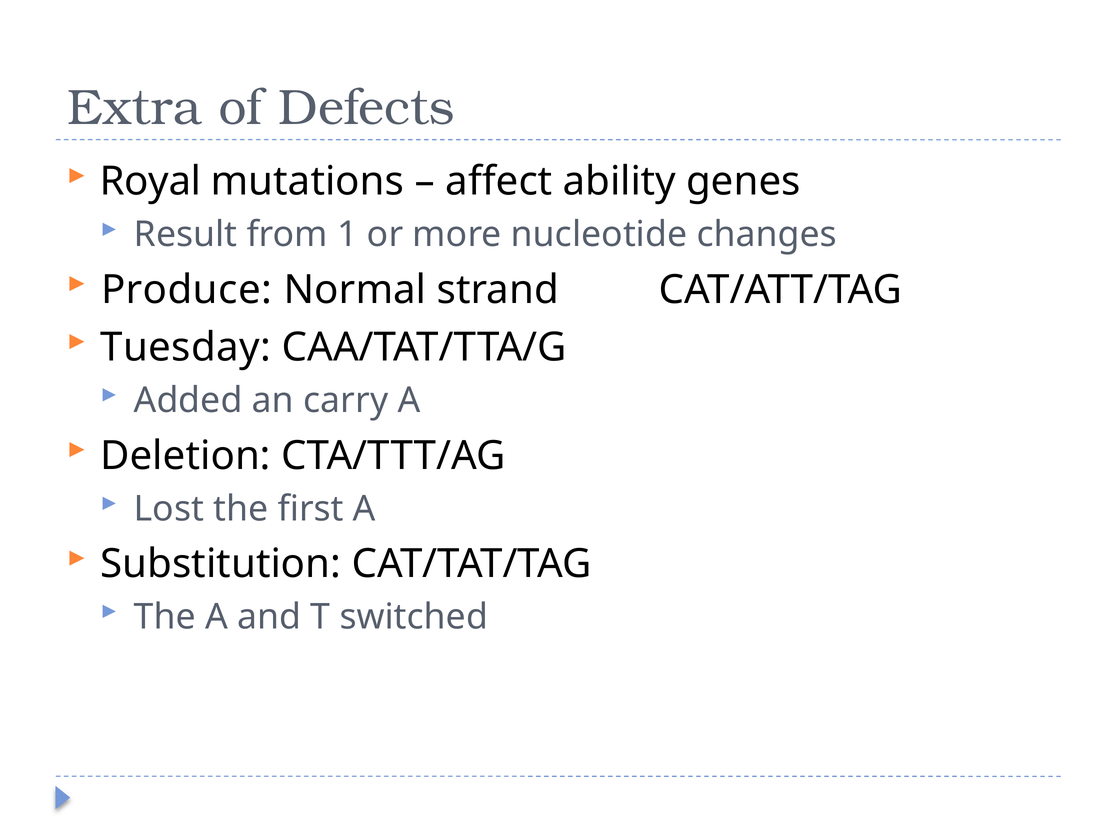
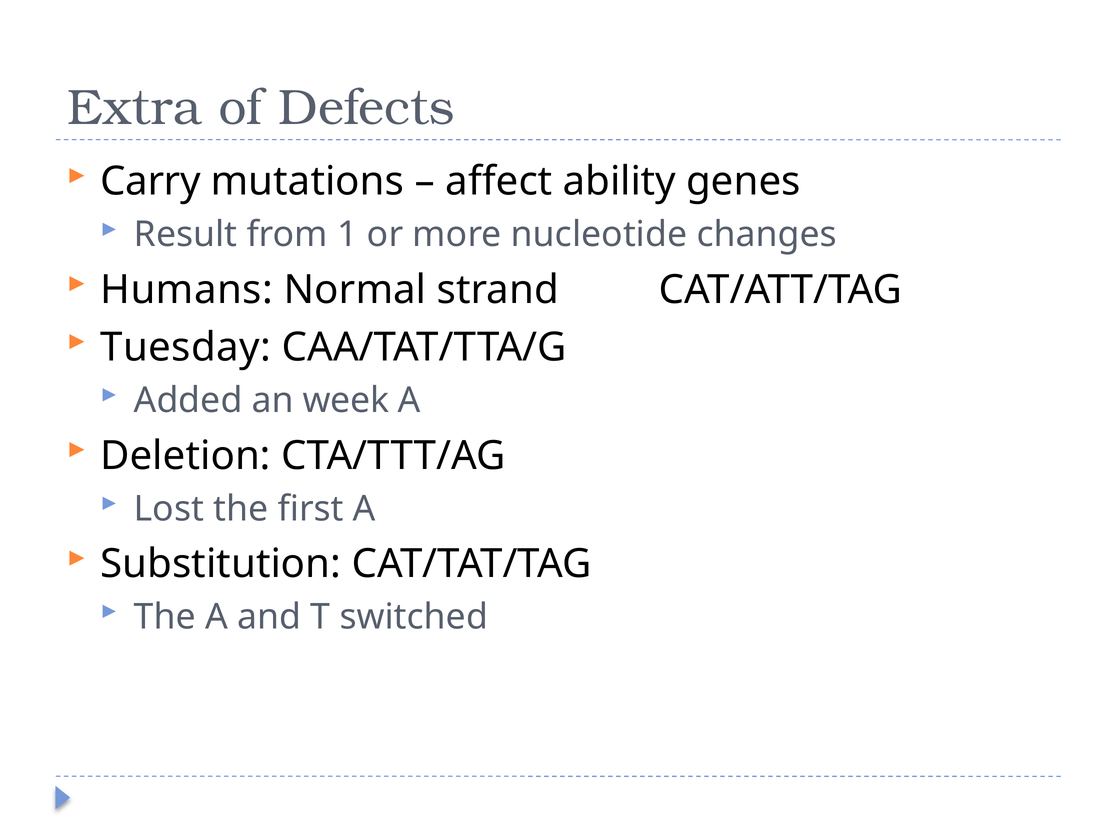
Royal: Royal -> Carry (150, 181)
Produce: Produce -> Humans (187, 290)
carry: carry -> week (346, 400)
